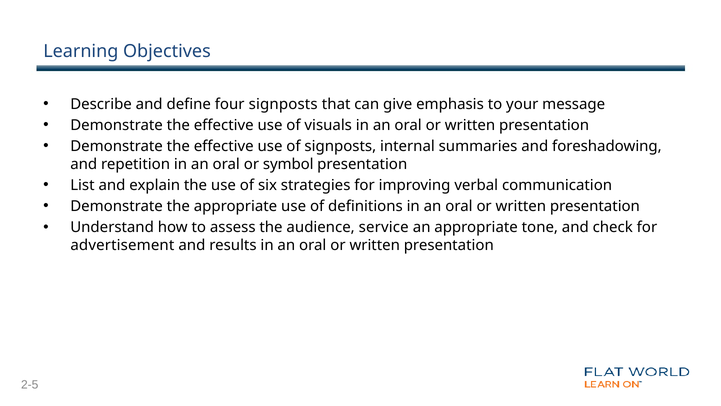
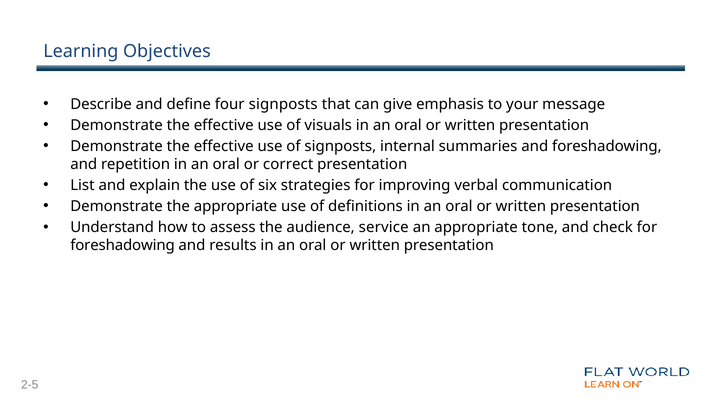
symbol: symbol -> correct (288, 164)
advertisement: advertisement -> foreshadowing (123, 245)
